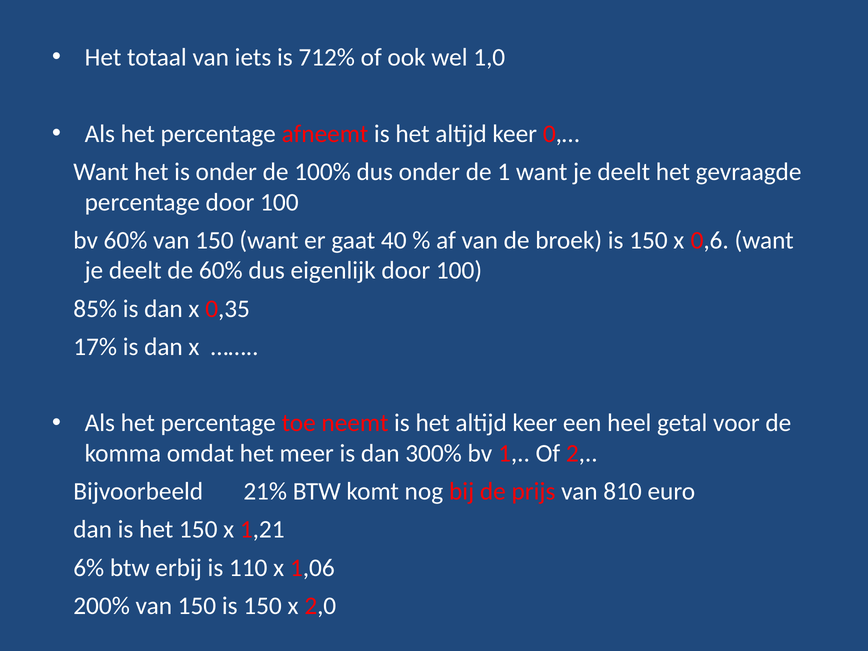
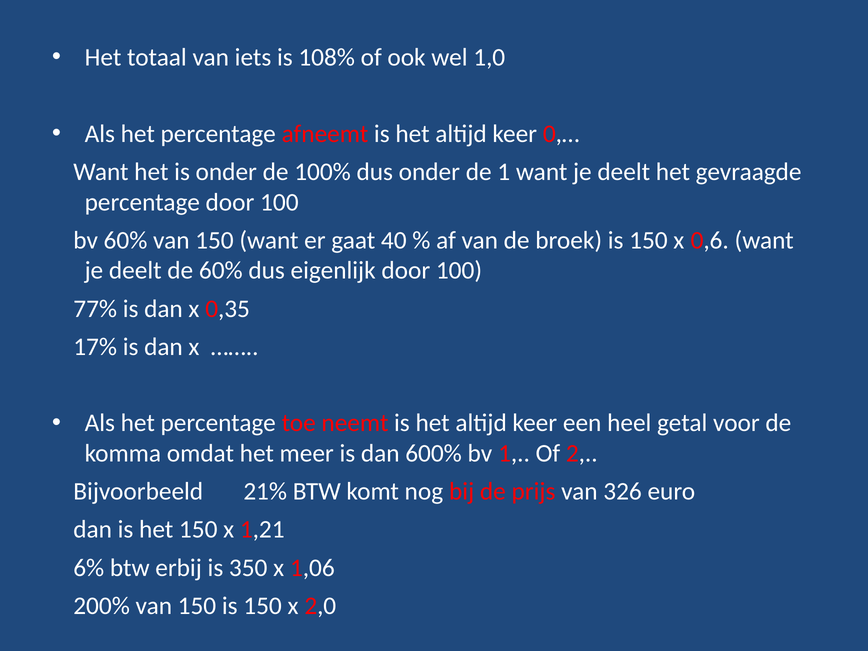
712%: 712% -> 108% (327, 57)
85%: 85% -> 77% (95, 309)
300%: 300% -> 600% (434, 453)
810: 810 -> 326 (623, 492)
110: 110 -> 350 (248, 568)
